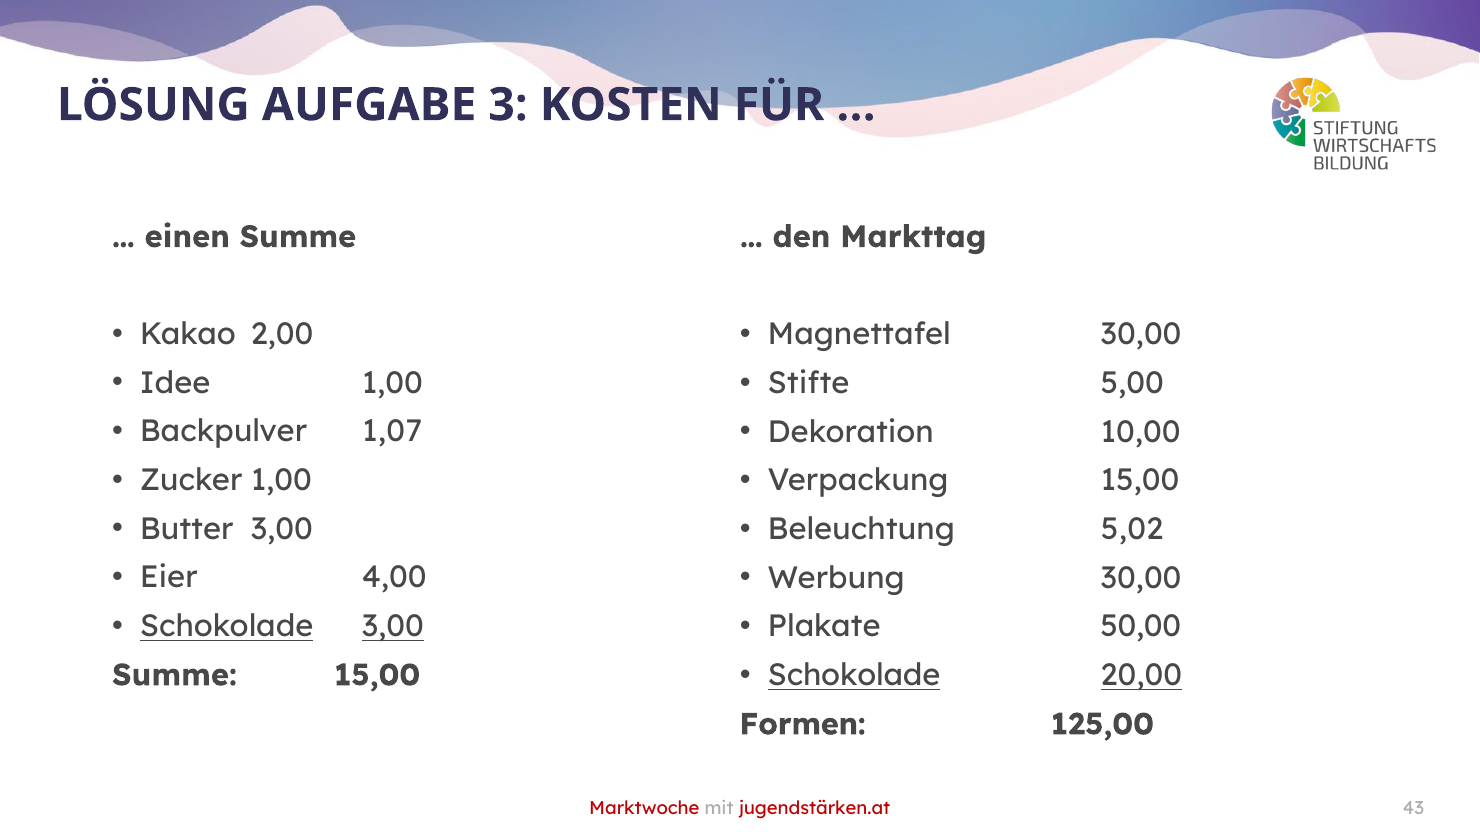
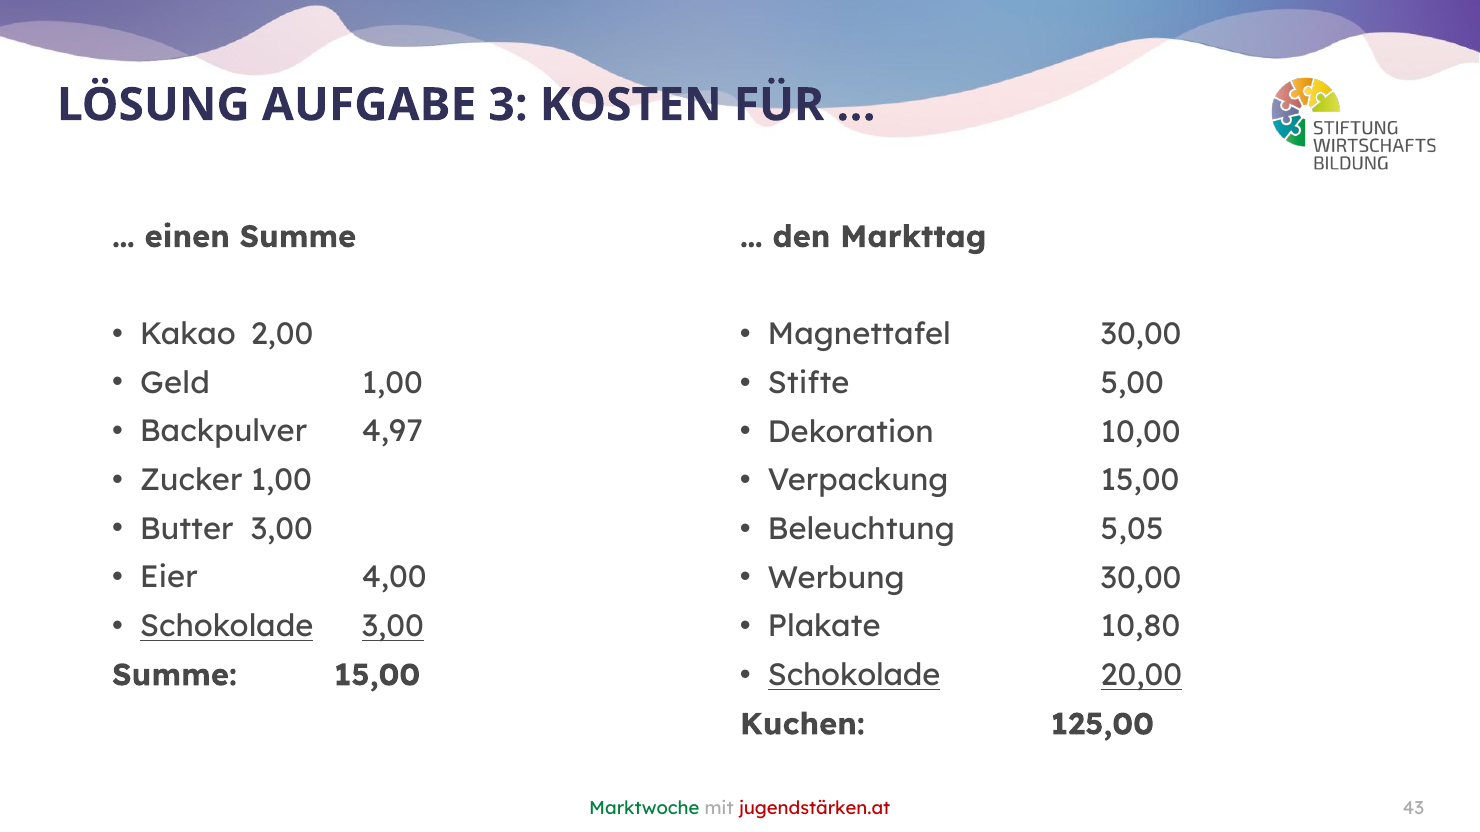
Idee: Idee -> Geld (175, 383)
1,07: 1,07 -> 4,97 (392, 432)
5,02: 5,02 -> 5,05 (1132, 530)
50,00: 50,00 -> 10,80 (1141, 627)
Formen: Formen -> Kuchen (802, 725)
Marktwoche colour: red -> green (644, 809)
